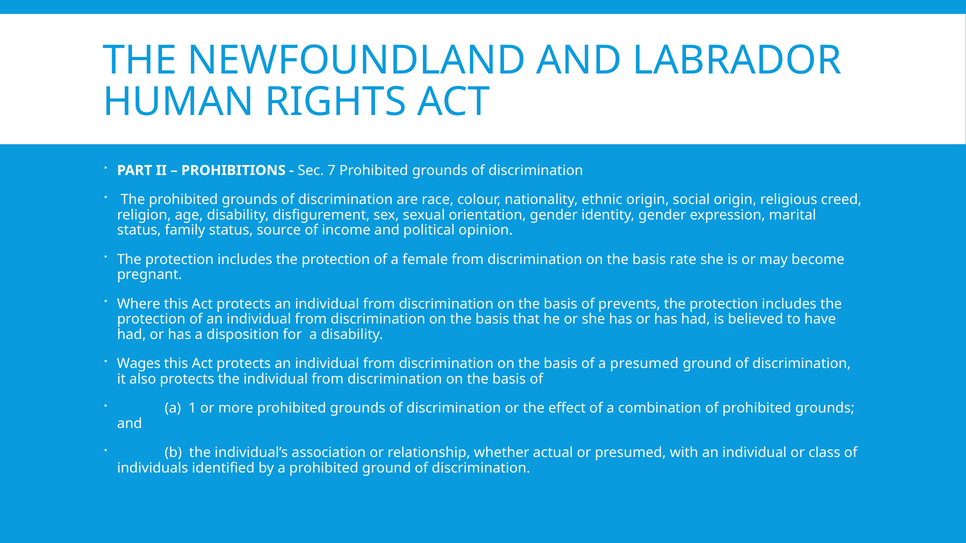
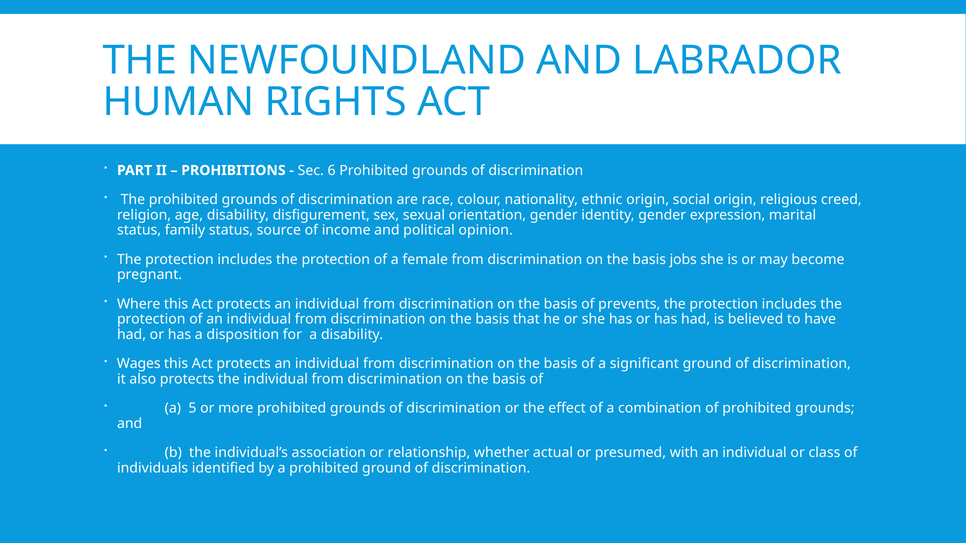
7: 7 -> 6 (332, 171)
rate: rate -> jobs (683, 260)
a presumed: presumed -> significant (644, 364)
1: 1 -> 5 (192, 409)
